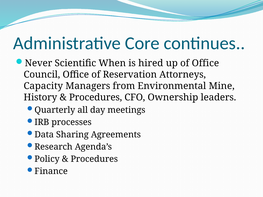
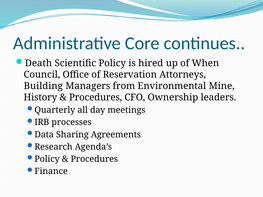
Never: Never -> Death (38, 63)
Scientific When: When -> Policy (112, 63)
of Office: Office -> When (205, 63)
Capacity: Capacity -> Building (43, 86)
